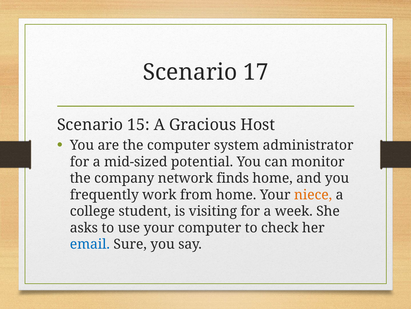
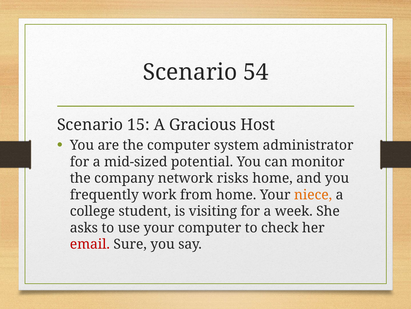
17: 17 -> 54 (256, 72)
finds: finds -> risks (233, 178)
email colour: blue -> red (90, 244)
